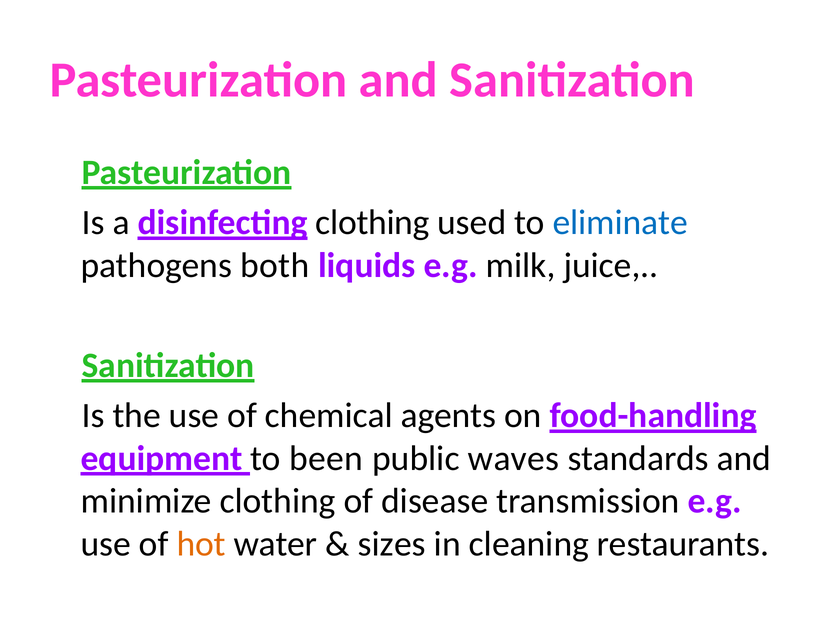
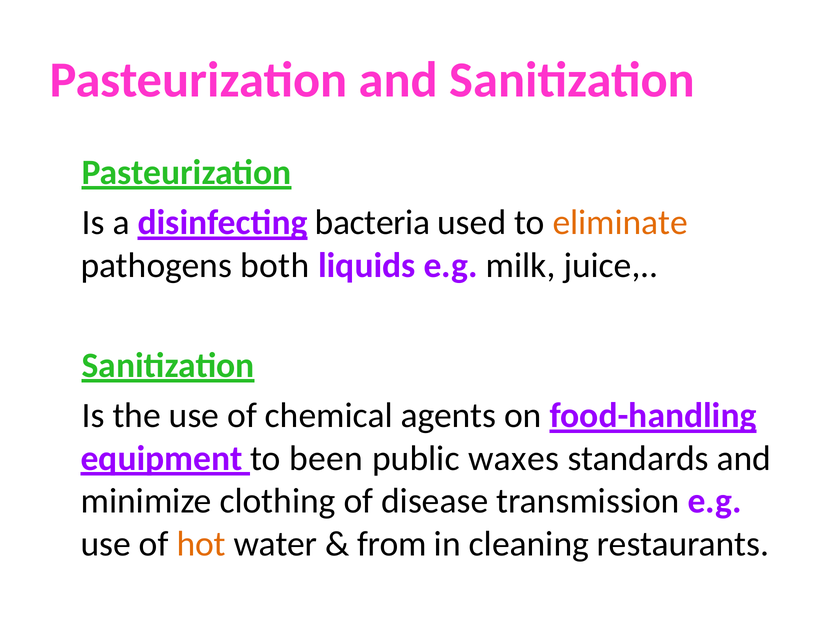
clothing: clothing -> bacteria (373, 223)
eliminate colour: blue -> orange (620, 223)
waves: waves -> waxes (514, 459)
sizes: sizes -> from (392, 544)
